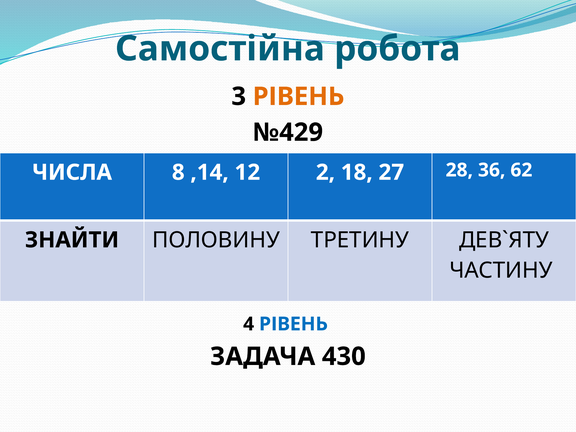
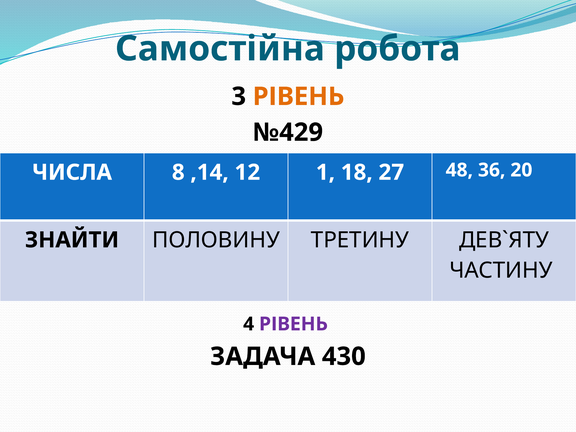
2: 2 -> 1 (325, 172)
28: 28 -> 48 (459, 170)
62: 62 -> 20 (521, 170)
РІВЕНЬ colour: blue -> purple (293, 324)
